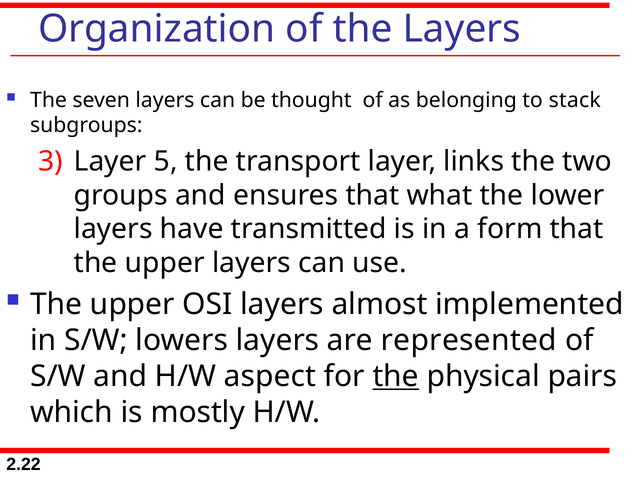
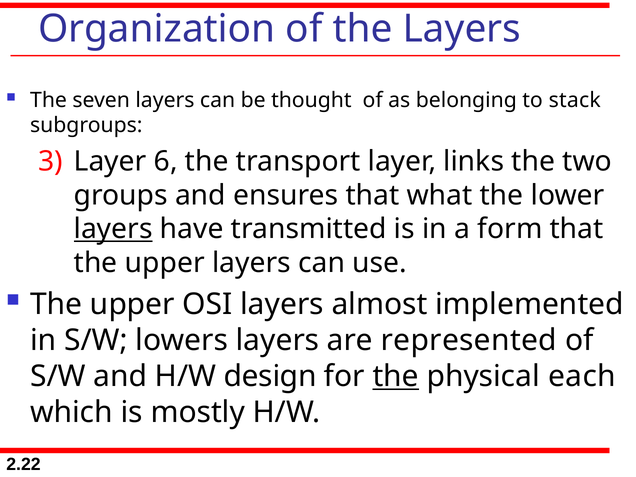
5: 5 -> 6 (166, 161)
layers underline: none -> present (113, 229)
aspect: aspect -> design (270, 376)
pairs: pairs -> each (582, 376)
